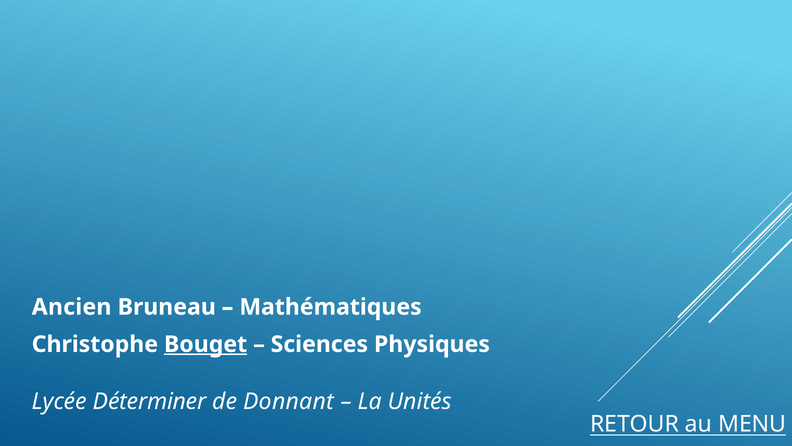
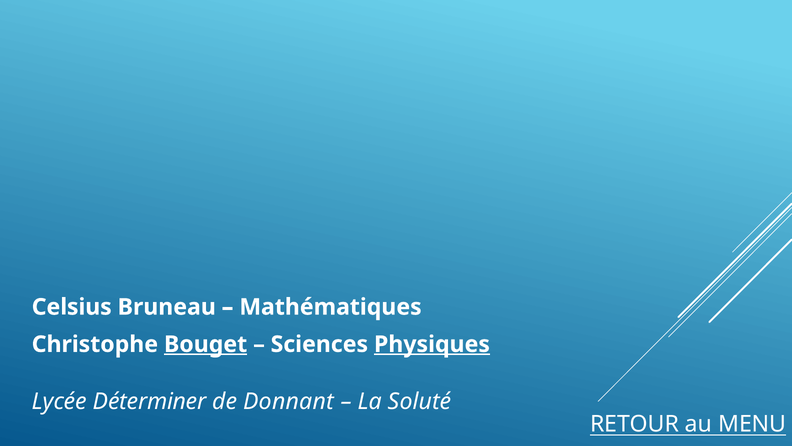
Ancien: Ancien -> Celsius (72, 307)
Physiques underline: none -> present (432, 344)
Unités: Unités -> Soluté (420, 401)
